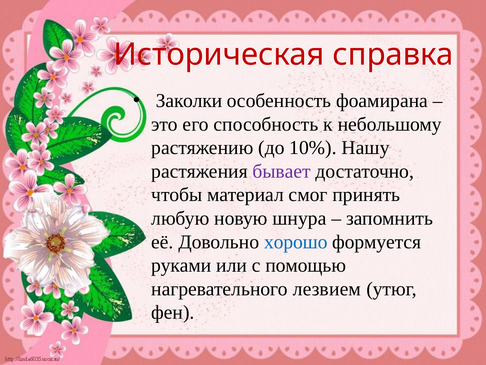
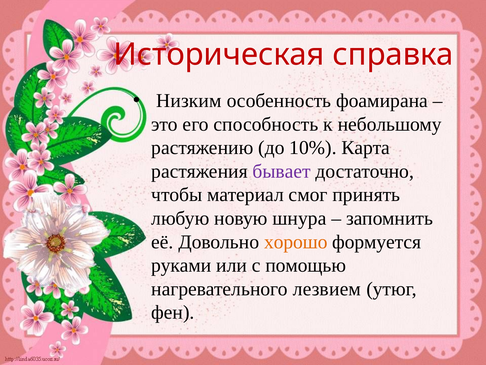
Заколки: Заколки -> Низким (189, 101)
Нашу: Нашу -> Карта (366, 148)
хорошо colour: blue -> orange (296, 242)
